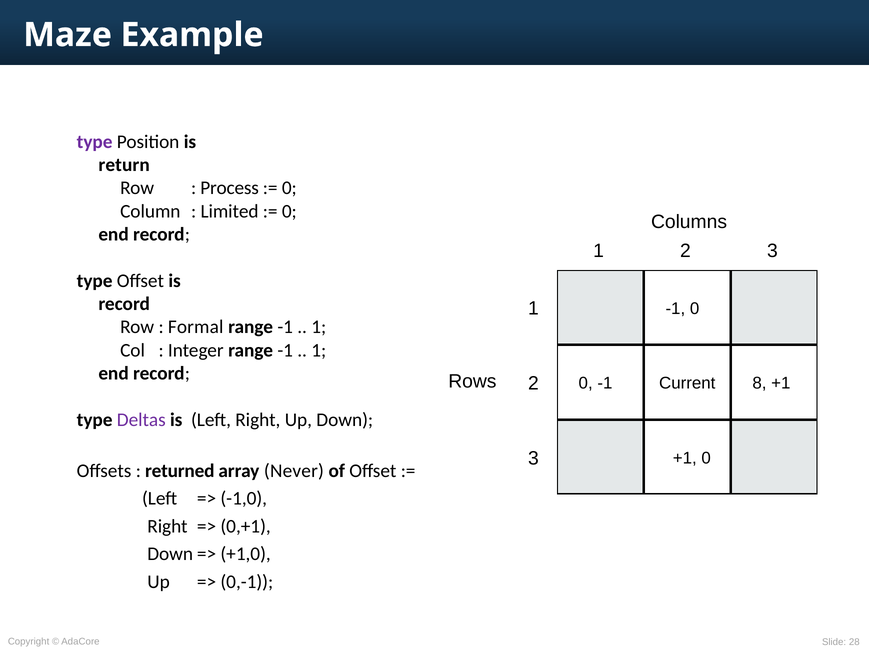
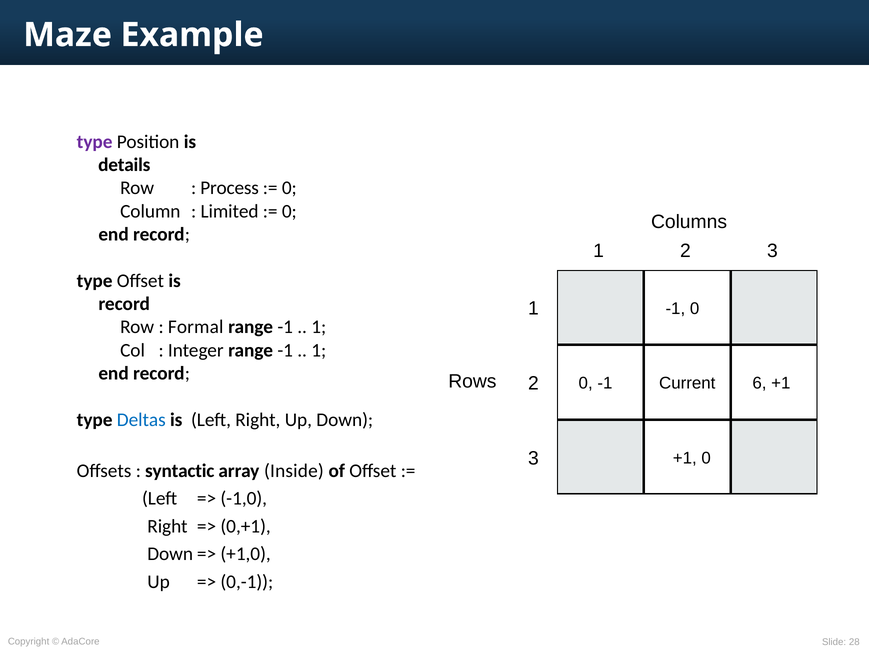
return: return -> details (124, 165)
8: 8 -> 6 (759, 383)
Deltas colour: purple -> blue (141, 420)
returned: returned -> syntactic (180, 471)
Never: Never -> Inside (294, 471)
